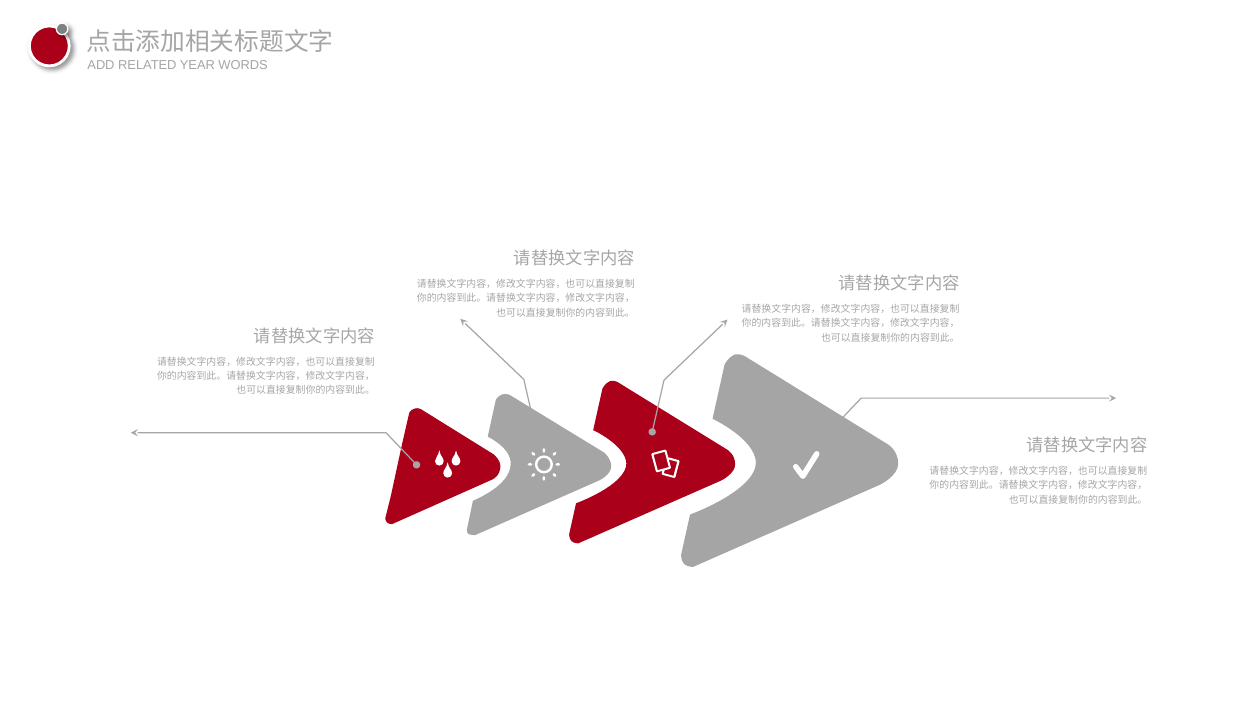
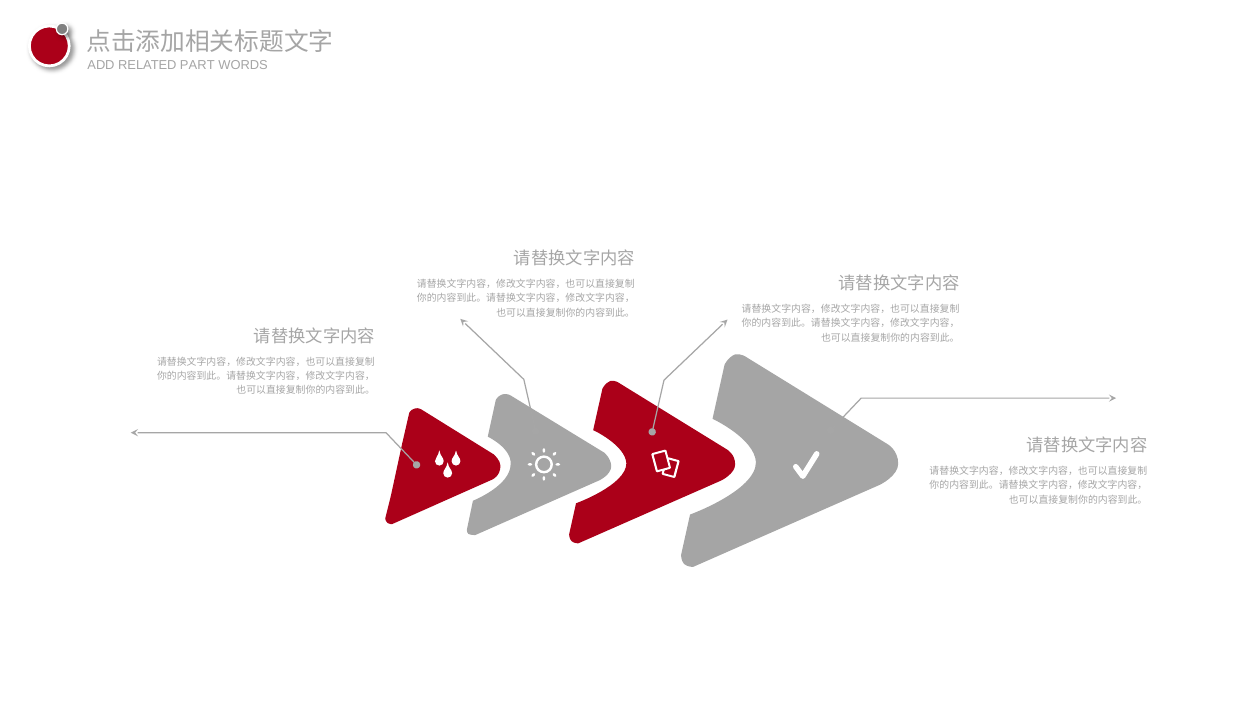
YEAR: YEAR -> PART (197, 66)
